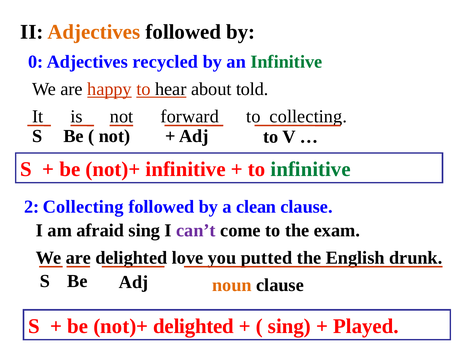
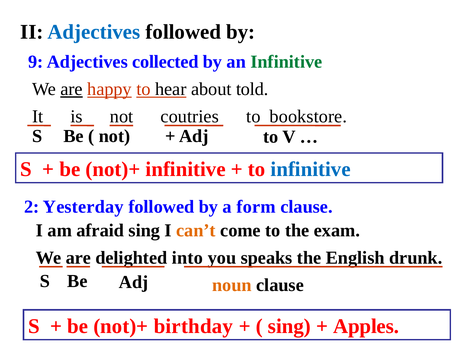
Adjectives colour: orange -> blue (94, 32)
0: 0 -> 9 (36, 62)
recycled: recycled -> collected (165, 62)
are underline: none -> present (72, 89)
forward: forward -> coutries (190, 116)
to collecting: collecting -> bookstore (308, 116)
infinitive colour: green -> blue (311, 169)
2 Collecting: Collecting -> Yesterday (83, 206)
clean: clean -> form (256, 206)
can’t colour: purple -> orange (196, 230)
love: love -> into (187, 257)
putted: putted -> speaks (267, 257)
not)+ delighted: delighted -> birthday (193, 326)
Played: Played -> Apples (366, 326)
